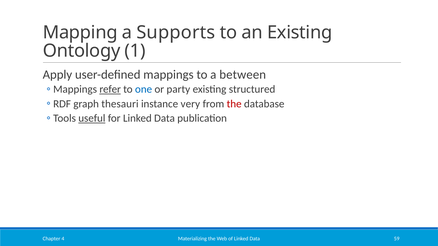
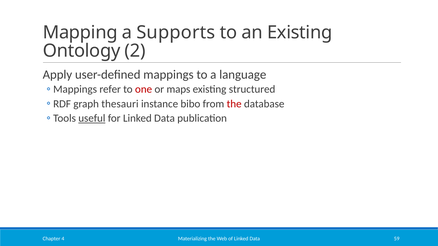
1: 1 -> 2 (135, 51)
between: between -> language (243, 75)
refer underline: present -> none (110, 89)
one colour: blue -> red (144, 89)
party: party -> maps (178, 89)
very: very -> bibo (190, 104)
